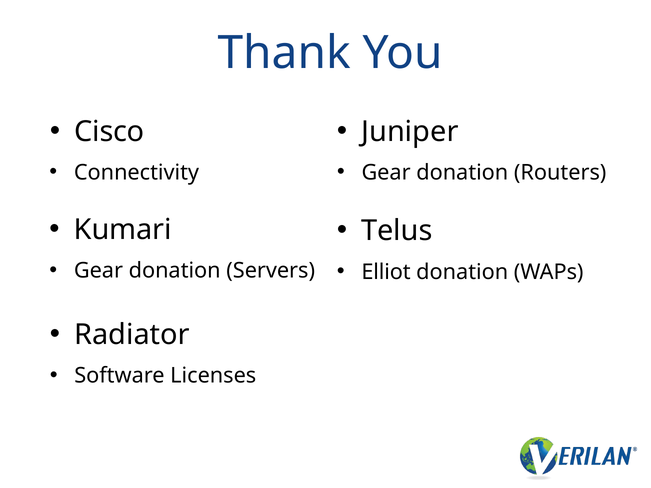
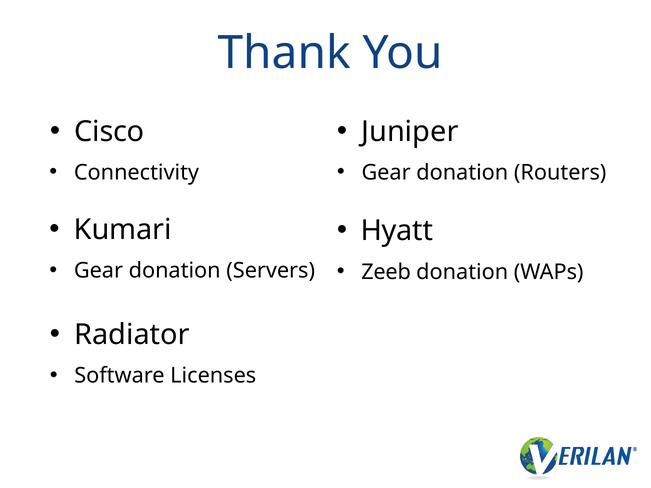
Telus: Telus -> Hyatt (397, 231)
Elliot: Elliot -> Zeeb (386, 272)
